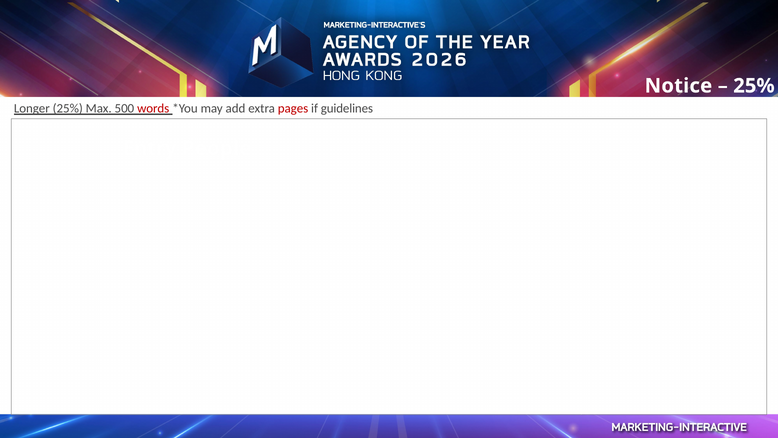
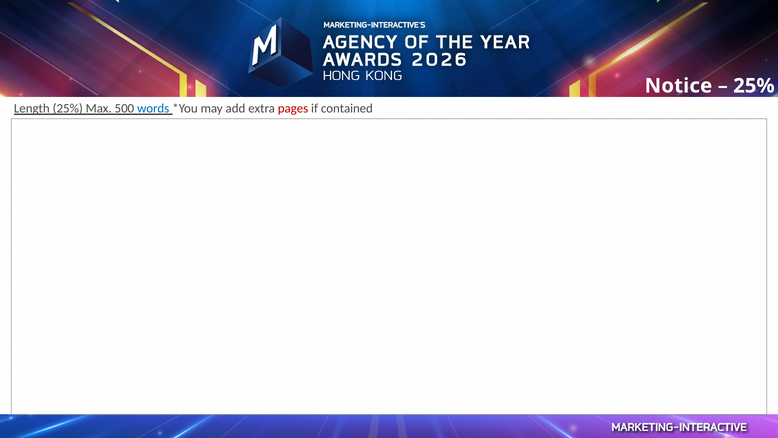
Longer: Longer -> Length (32, 109)
words colour: red -> blue (153, 109)
guidelines: guidelines -> contained (347, 109)
